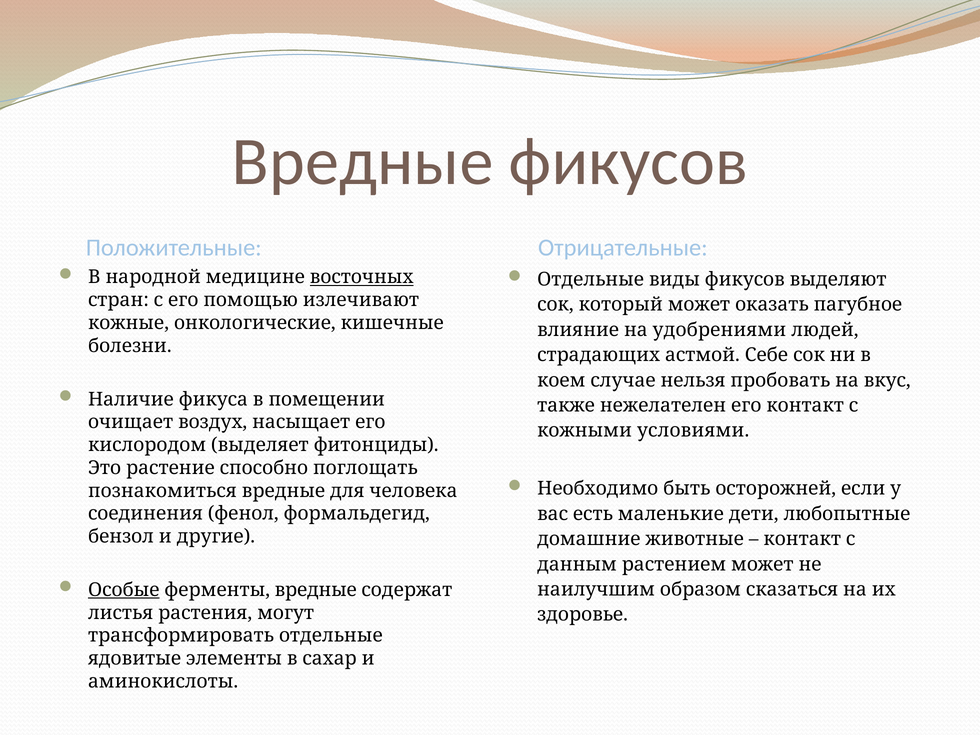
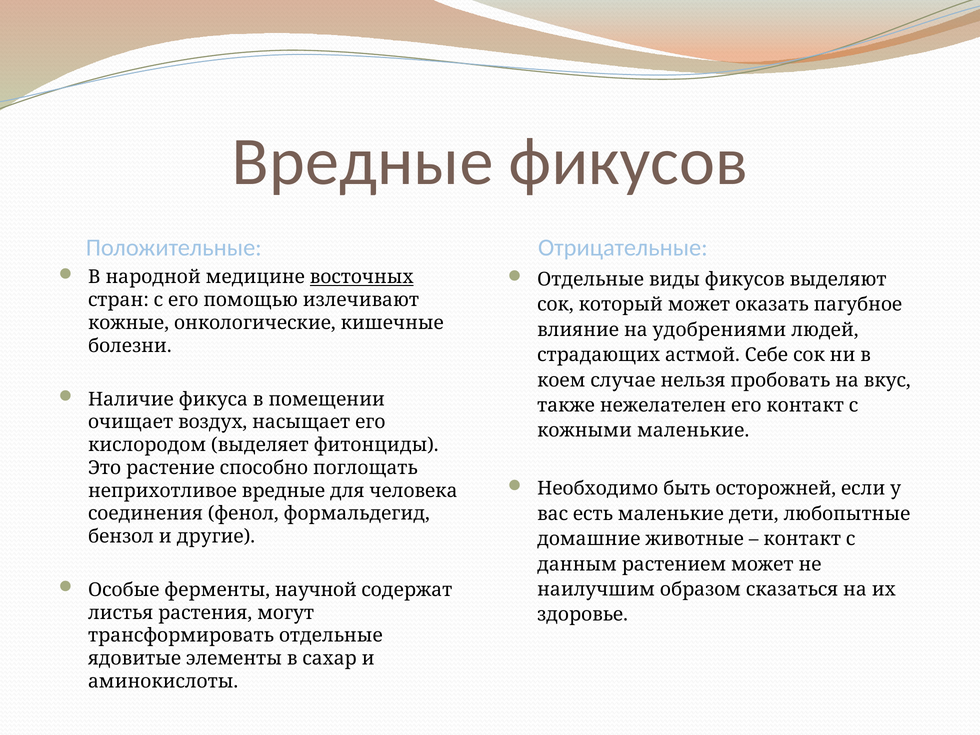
кожными условиями: условиями -> маленькие (693, 431)
познакомиться: познакомиться -> неприхотливое (162, 491)
Особые underline: present -> none (124, 590)
ферменты вредные: вредные -> научной (316, 590)
